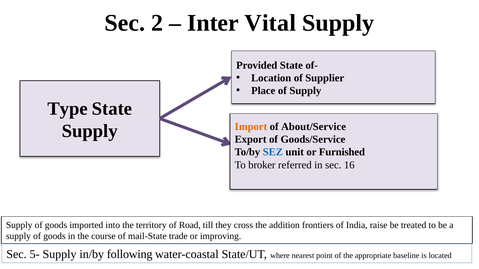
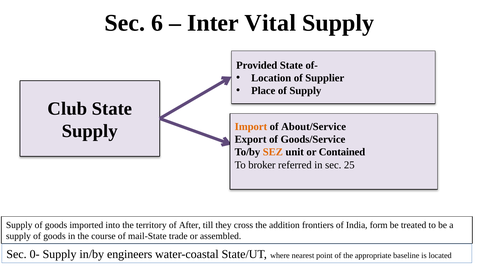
2: 2 -> 6 (157, 23)
Type: Type -> Club (67, 109)
SEZ colour: blue -> orange (273, 152)
Furnished: Furnished -> Contained (342, 152)
16: 16 -> 25 (349, 165)
Road: Road -> After (190, 225)
raise: raise -> form (379, 225)
improving: improving -> assembled (221, 237)
5-: 5- -> 0- (35, 255)
following: following -> engineers (130, 255)
